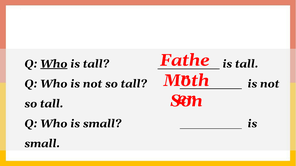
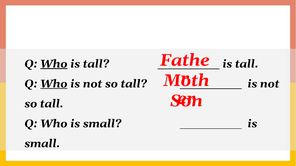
Who underline: none -> present (54, 84)
